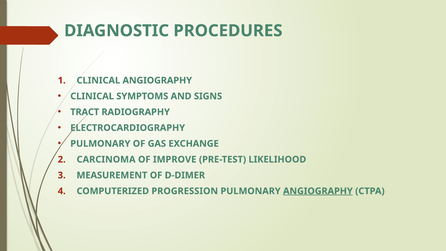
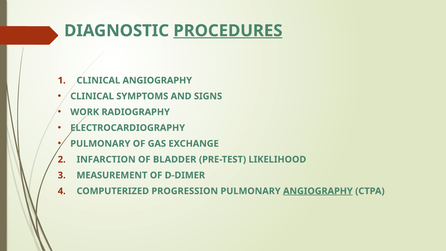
PROCEDURES underline: none -> present (228, 31)
TRACT: TRACT -> WORK (85, 112)
CARCINOMA: CARCINOMA -> INFARCTION (106, 159)
IMPROVE: IMPROVE -> BLADDER (175, 159)
